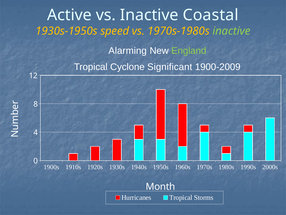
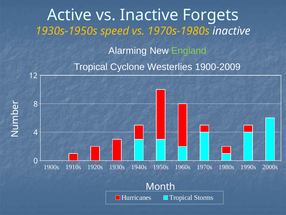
Coastal: Coastal -> Forgets (211, 15)
inactive colour: light green -> white (231, 31)
Significant: Significant -> Westerlies (170, 67)
